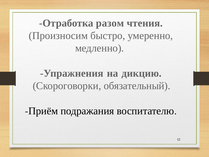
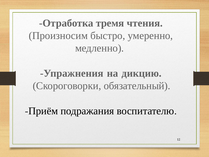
разом: разом -> тремя (110, 23)
